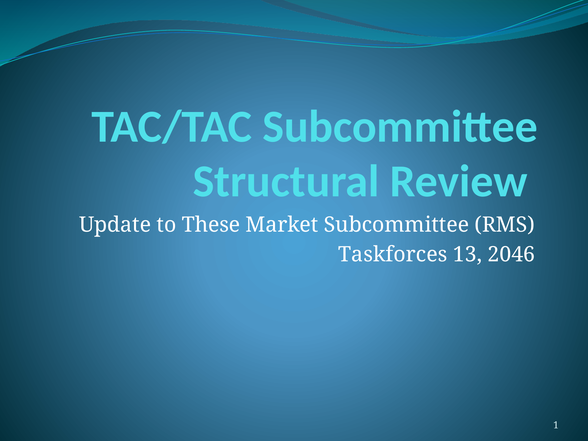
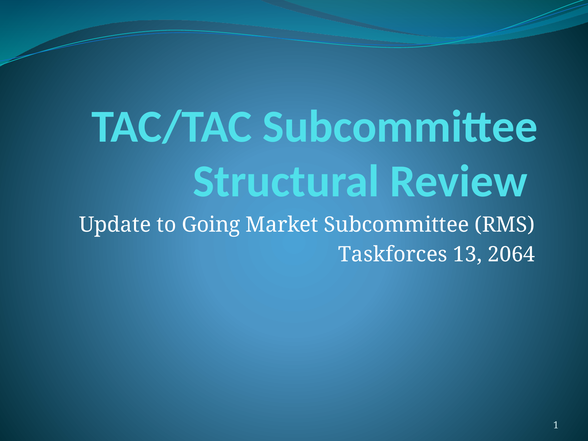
These: These -> Going (211, 225)
2046: 2046 -> 2064 (511, 254)
